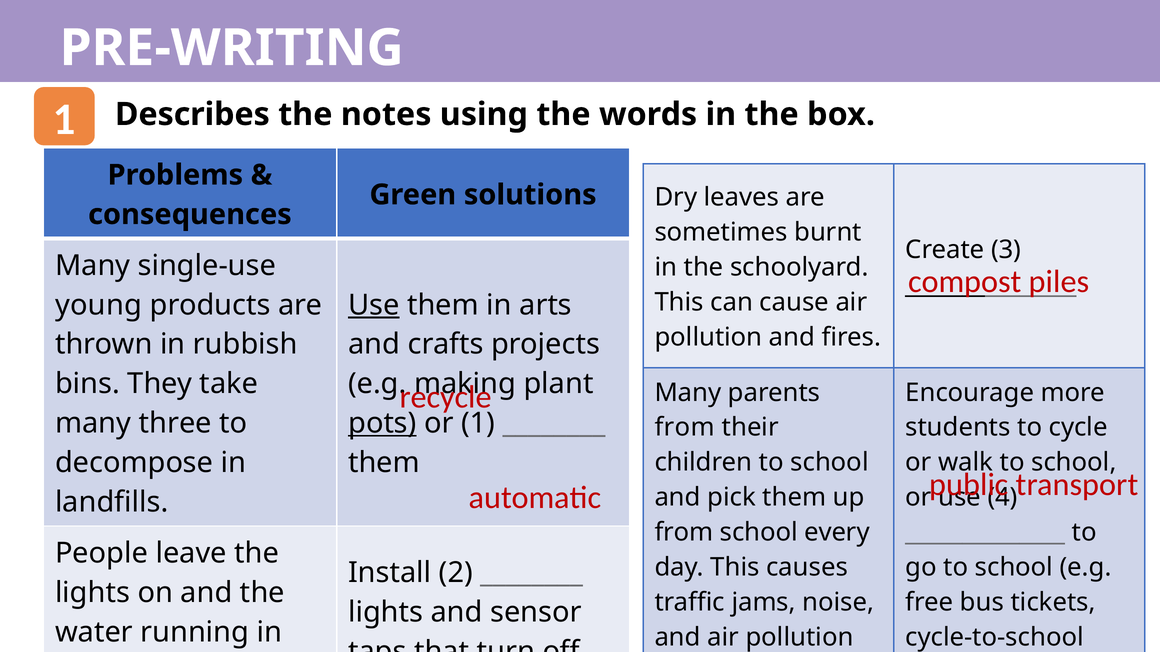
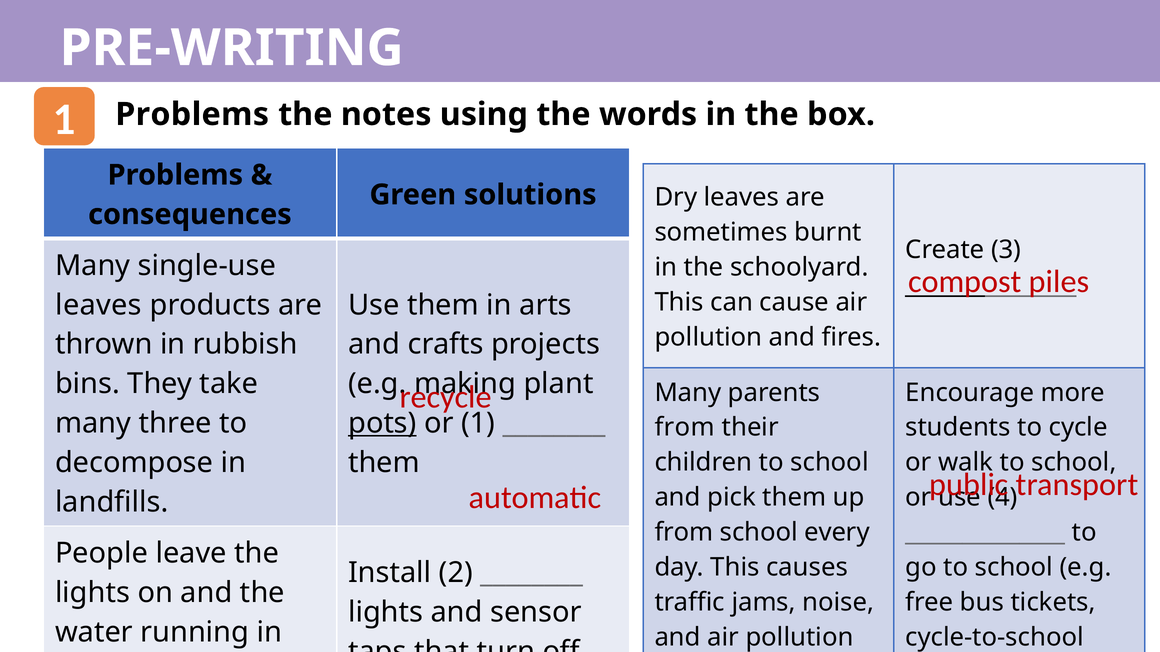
Describes: Describes -> Problems (192, 114)
young: young -> leaves (99, 305)
Use underline: present -> none (374, 305)
